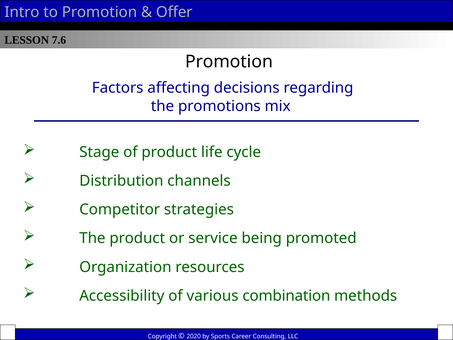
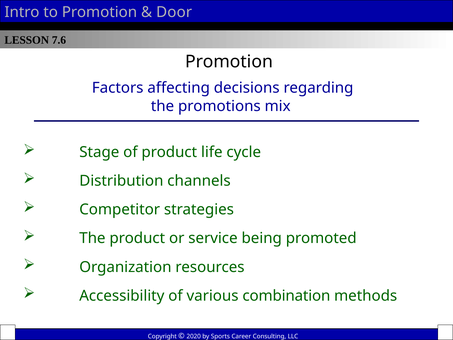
Offer: Offer -> Door (174, 12)
